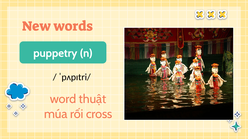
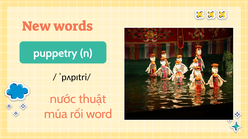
word: word -> nước (63, 99)
cross: cross -> word (99, 114)
